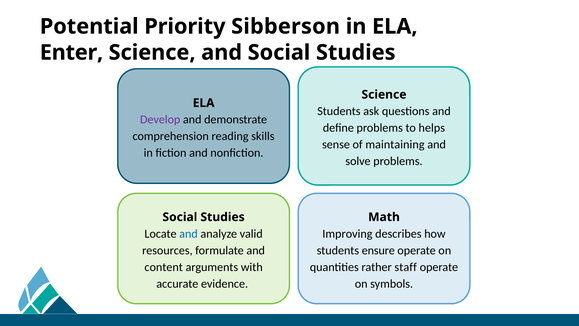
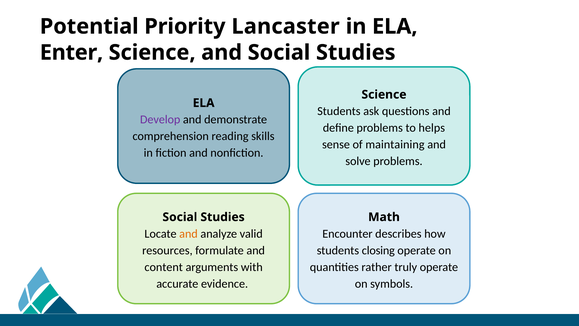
Sibberson: Sibberson -> Lancaster (286, 26)
and colour: blue -> orange (188, 234)
Improving: Improving -> Encounter (347, 234)
ensure: ensure -> closing (378, 250)
staff: staff -> truly (406, 267)
